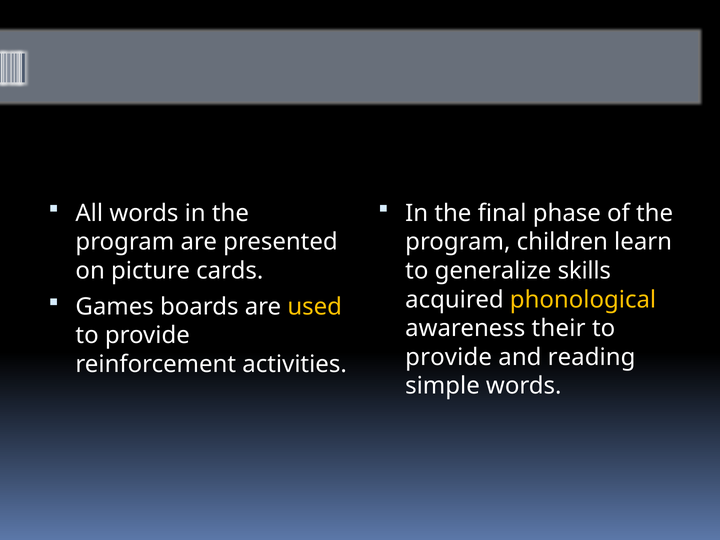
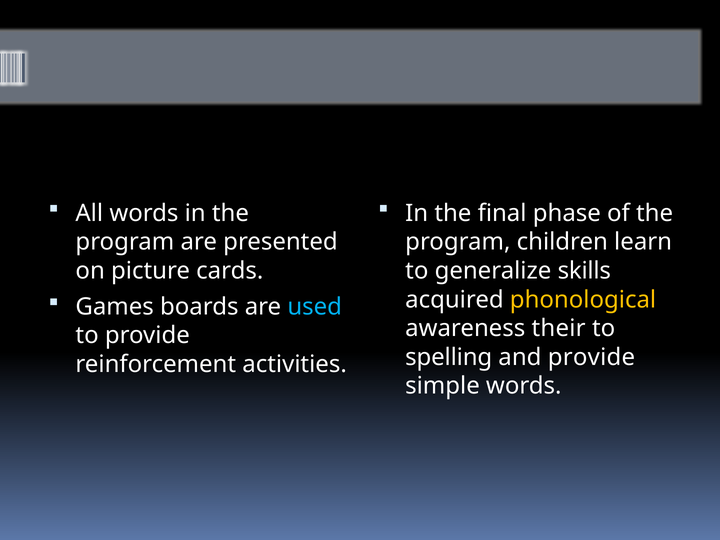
used colour: yellow -> light blue (315, 307)
provide: provide -> spelling (449, 357)
and reading: reading -> provide (591, 357)
